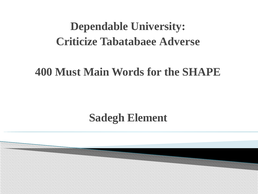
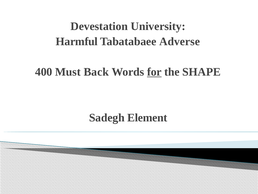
Dependable: Dependable -> Devestation (99, 26)
Criticize: Criticize -> Harmful (77, 41)
Main: Main -> Back (96, 72)
for underline: none -> present (154, 72)
